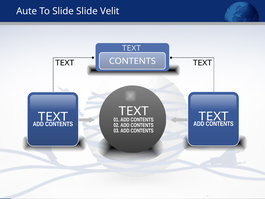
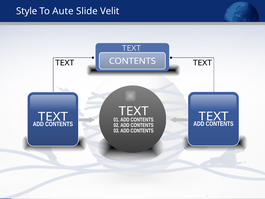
Aute: Aute -> Style (27, 11)
To Slide: Slide -> Aute (63, 11)
